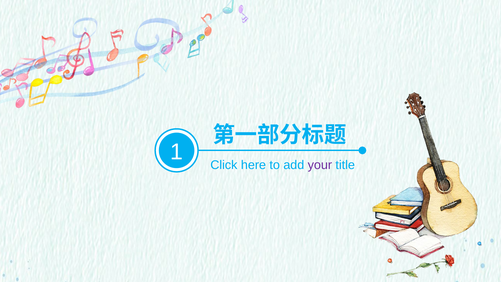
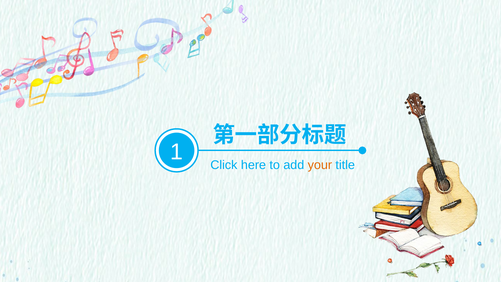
your colour: purple -> orange (320, 165)
